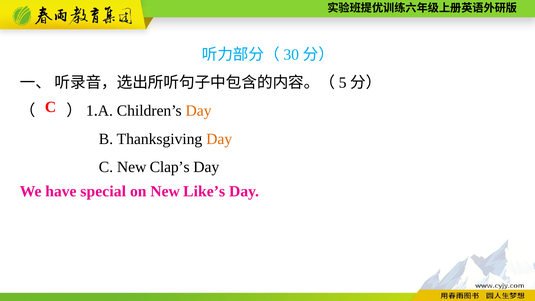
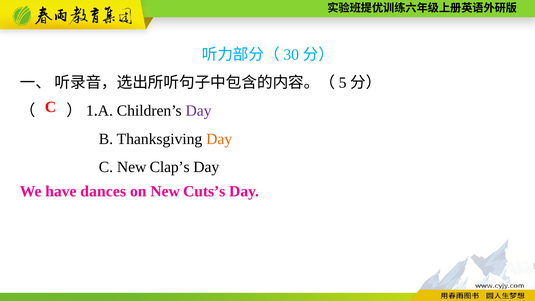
Day colour: orange -> purple (199, 111)
special: special -> dances (103, 191)
Like’s: Like’s -> Cuts’s (204, 191)
